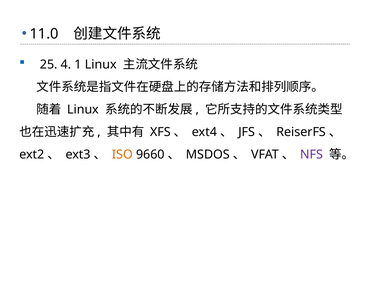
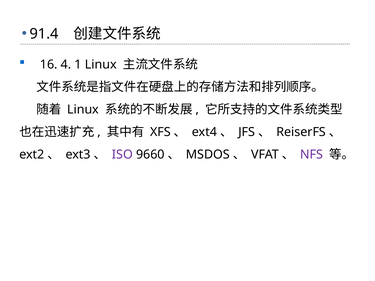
11.0: 11.0 -> 91.4 (44, 34)
25: 25 -> 16 (49, 65)
ISO colour: orange -> purple (122, 155)
